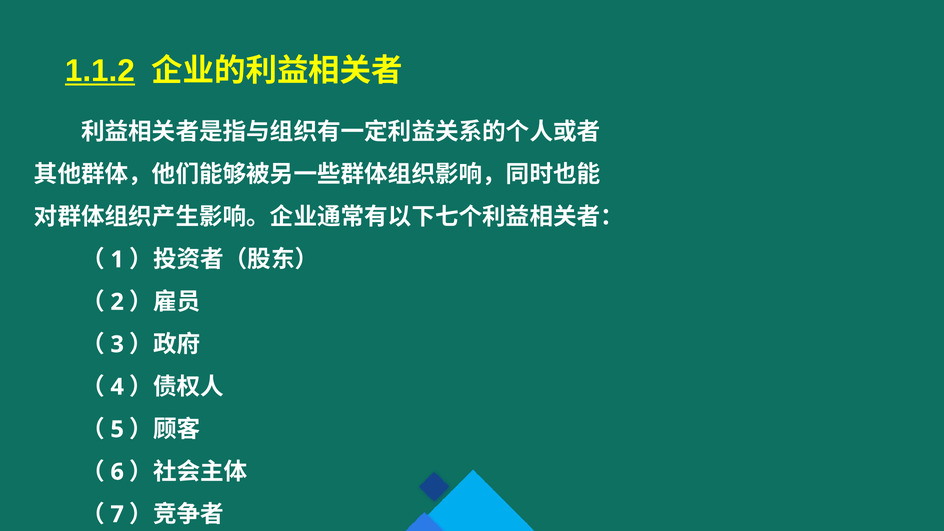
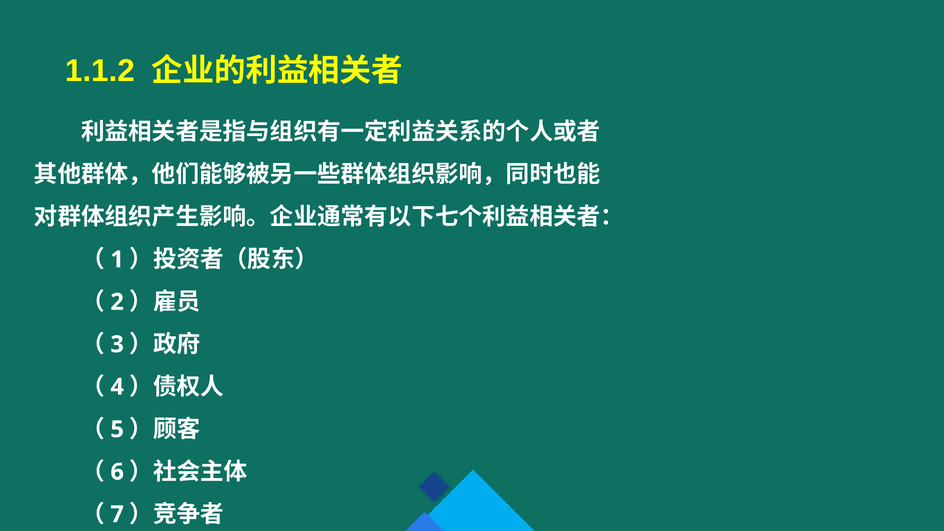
1.1.2 underline: present -> none (100, 71)
